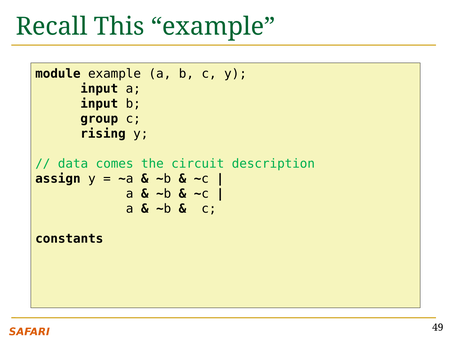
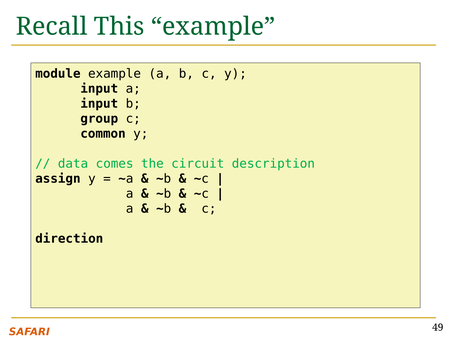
rising: rising -> common (103, 134)
constants: constants -> direction (69, 239)
